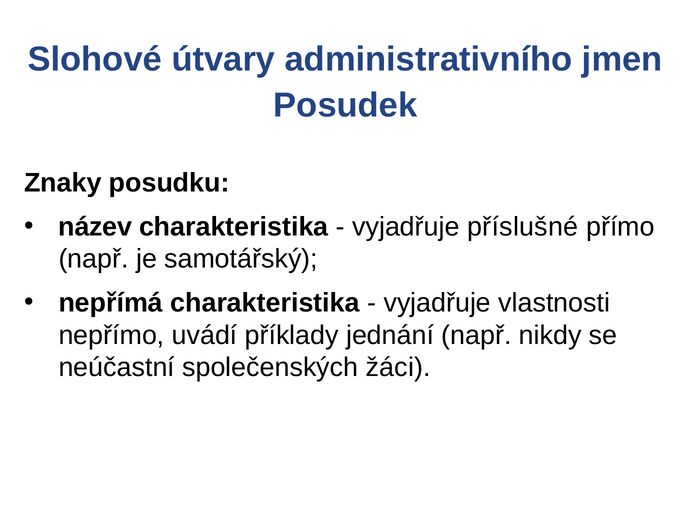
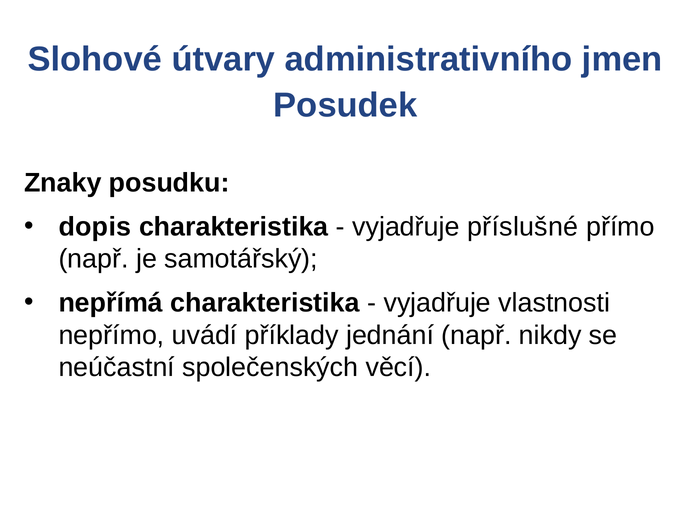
název: název -> dopis (95, 226)
žáci: žáci -> věcí (398, 367)
